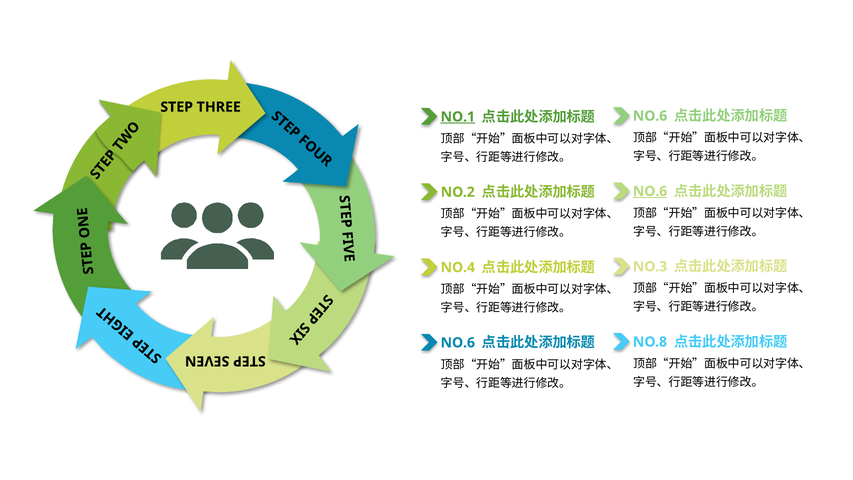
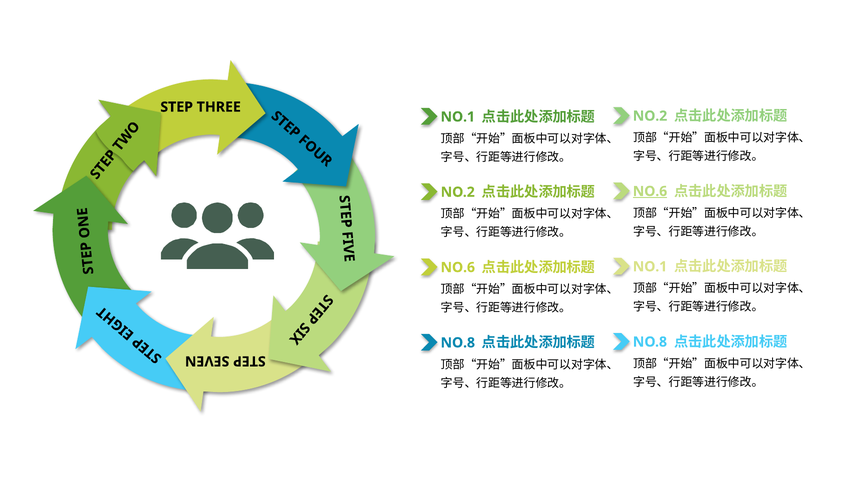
NO.6: NO.6 -> NO.2 (650, 116)
NO.1 underline: present -> none (458, 117)
NO.3: NO.3 -> NO.1 (650, 266)
NO.4: NO.4 -> NO.6 (458, 267)
NO.6: NO.6 -> NO.8 (458, 343)
